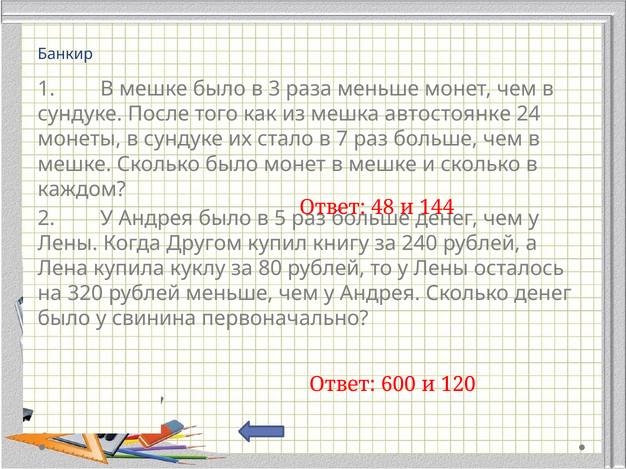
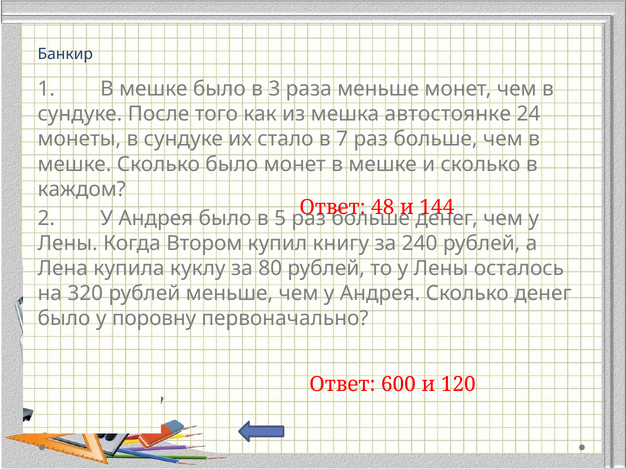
Другом: Другом -> Втором (204, 244)
свинина: свинина -> поровну (154, 319)
